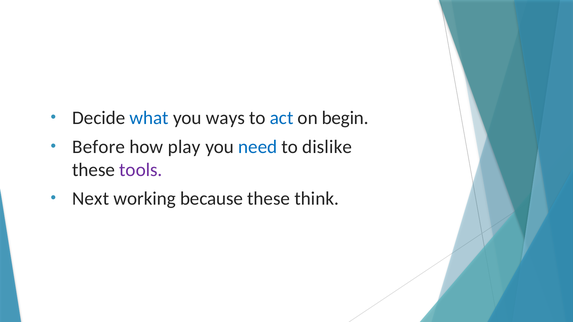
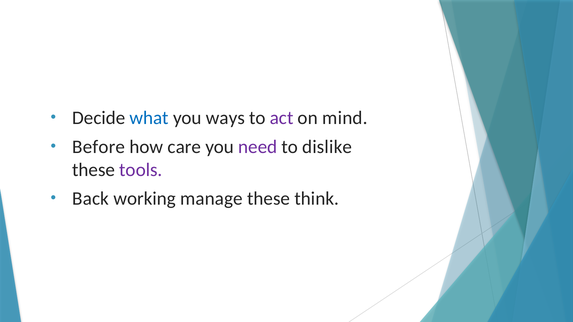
act colour: blue -> purple (282, 118)
begin: begin -> mind (345, 118)
play: play -> care (184, 147)
need colour: blue -> purple (258, 147)
Next: Next -> Back (91, 199)
because: because -> manage (211, 199)
